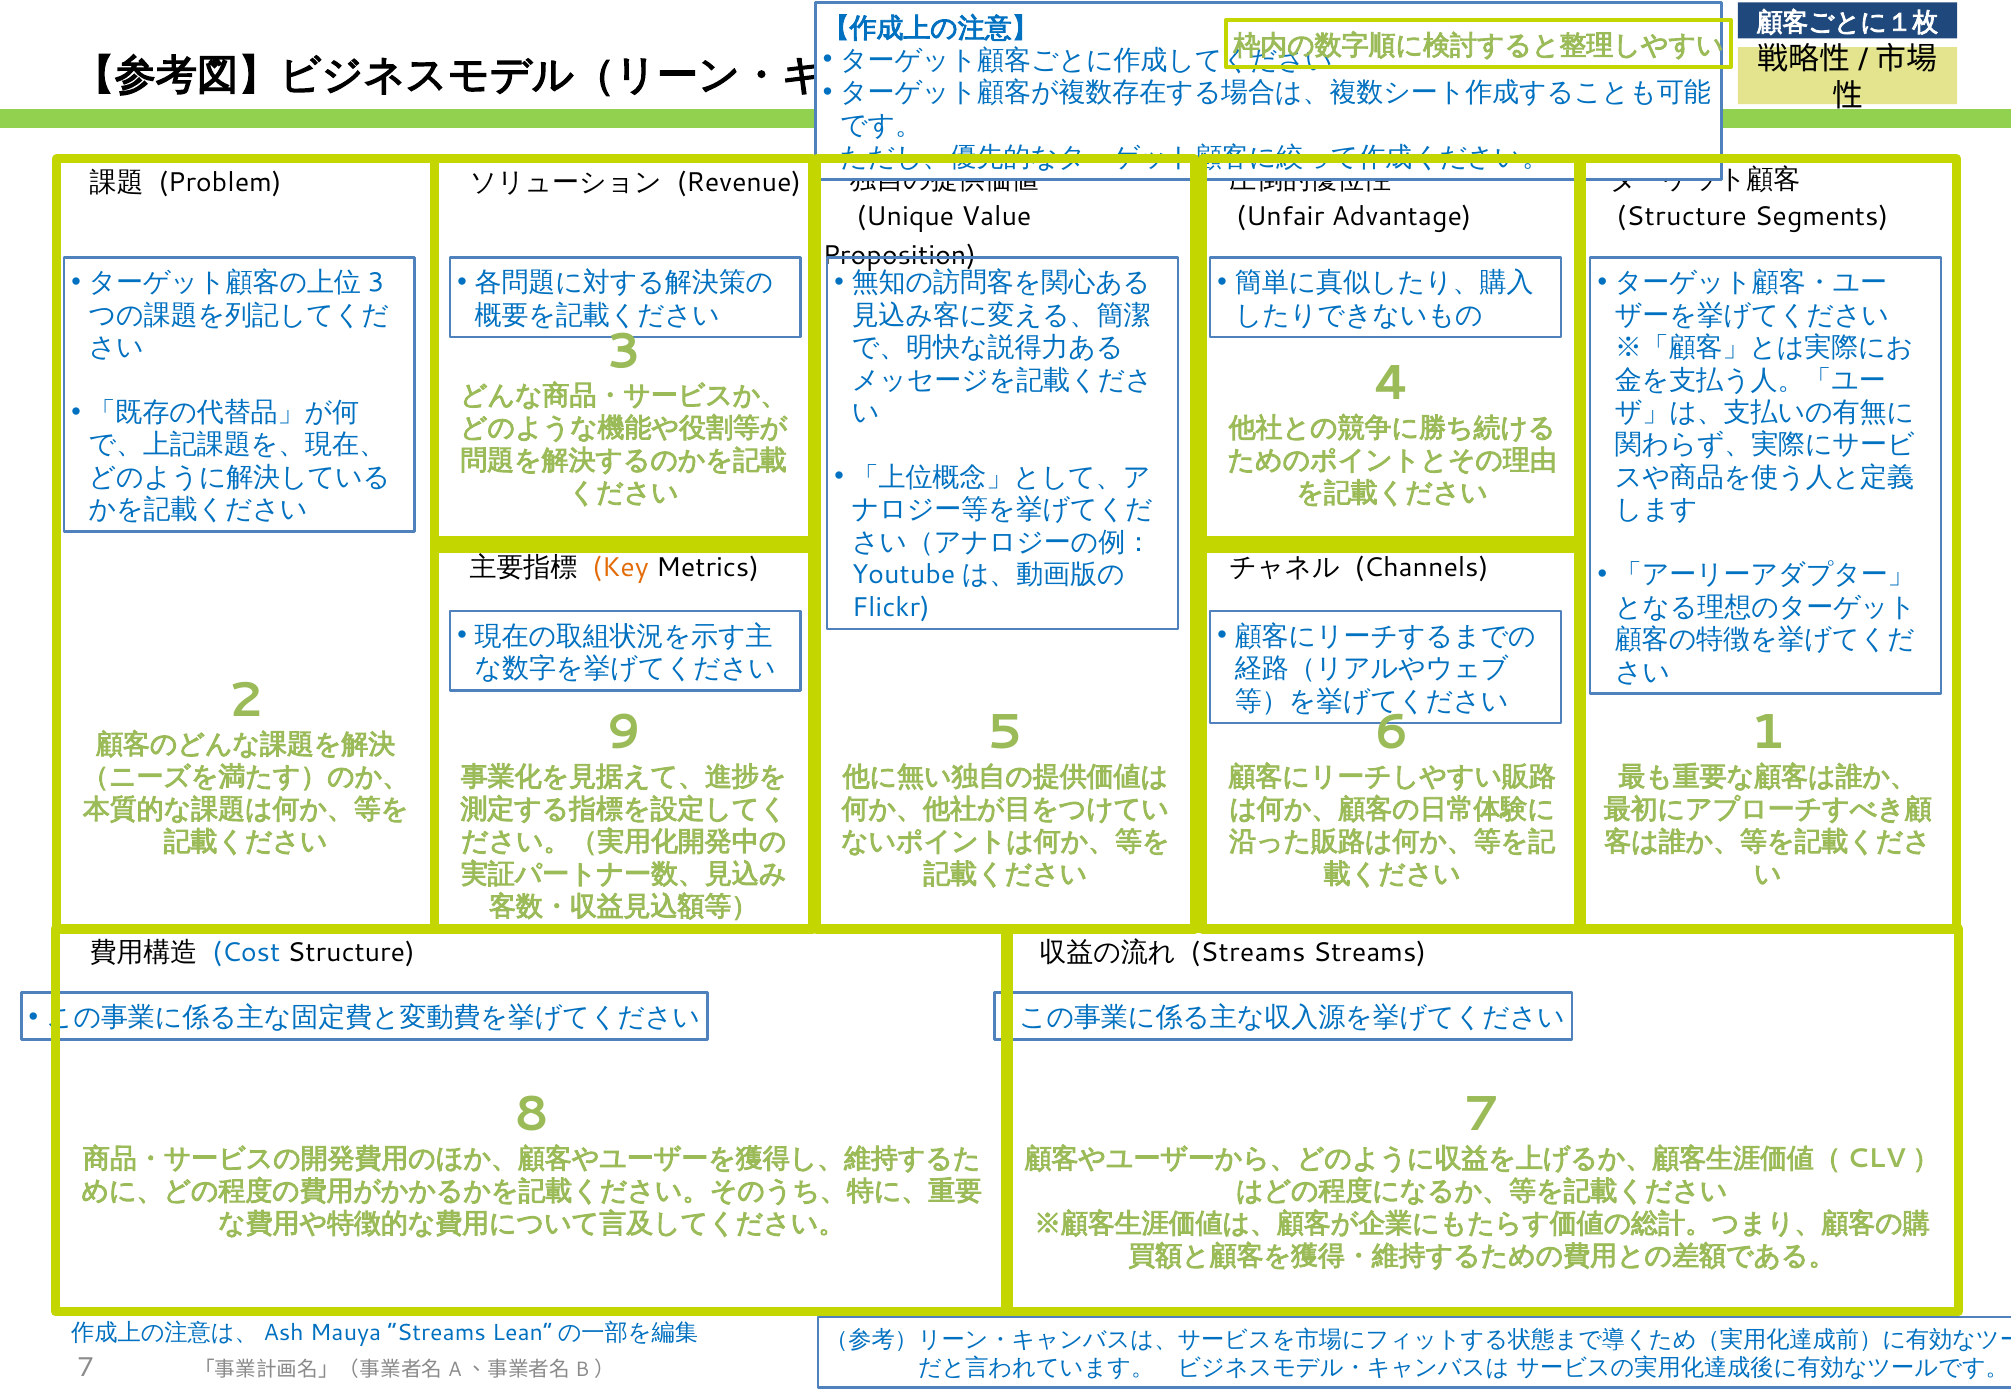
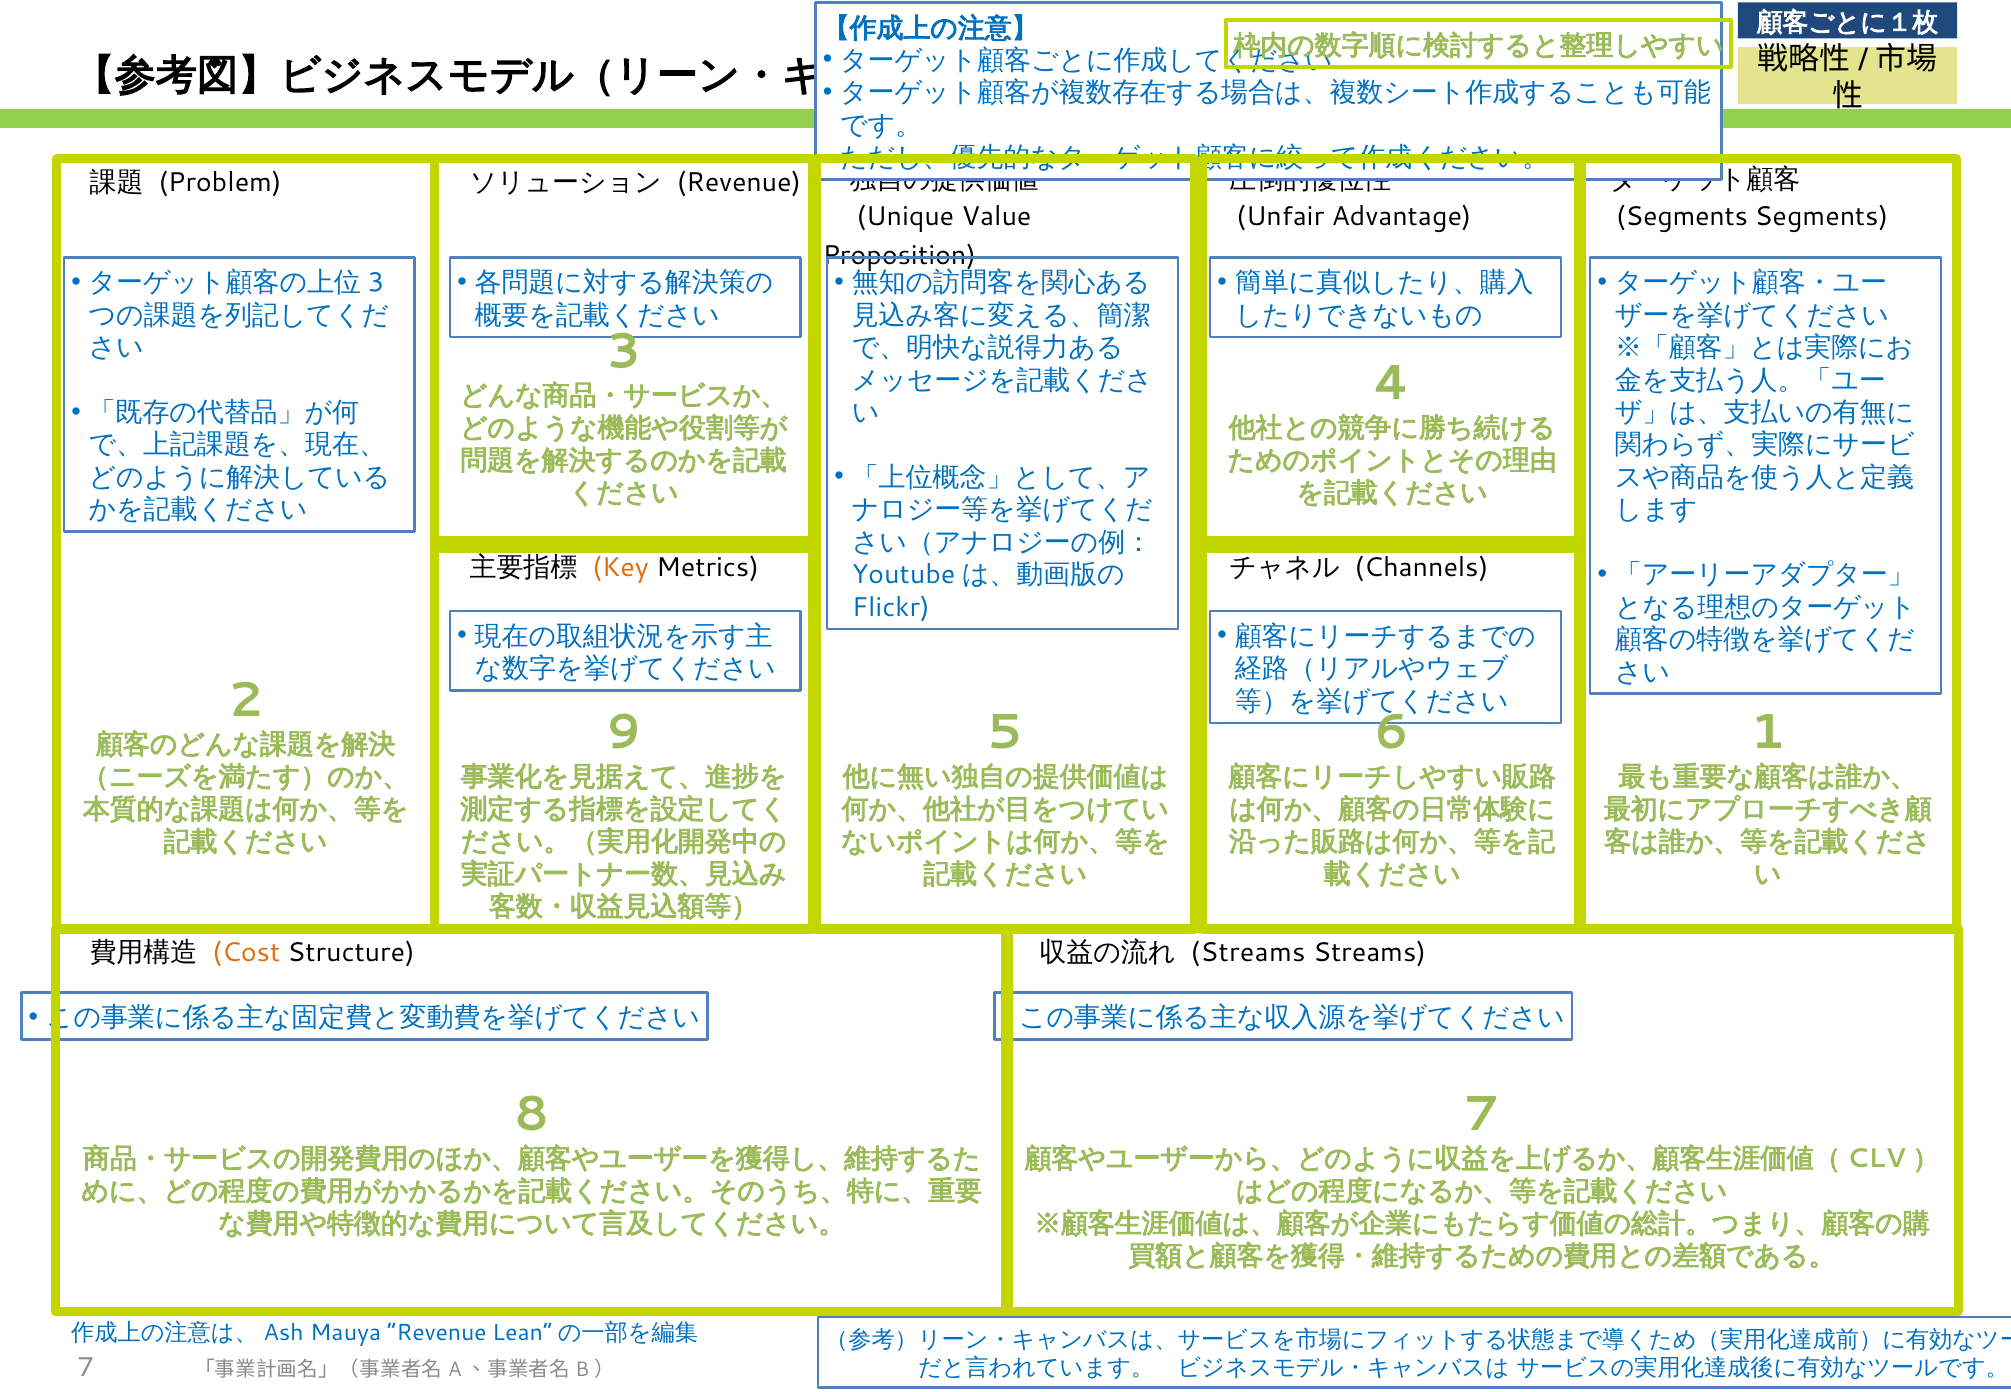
Structure: Structure -> Segments (1682, 217)
Cost colour: blue -> orange (246, 953)
”Streams: ”Streams -> ”Revenue (437, 1333)
